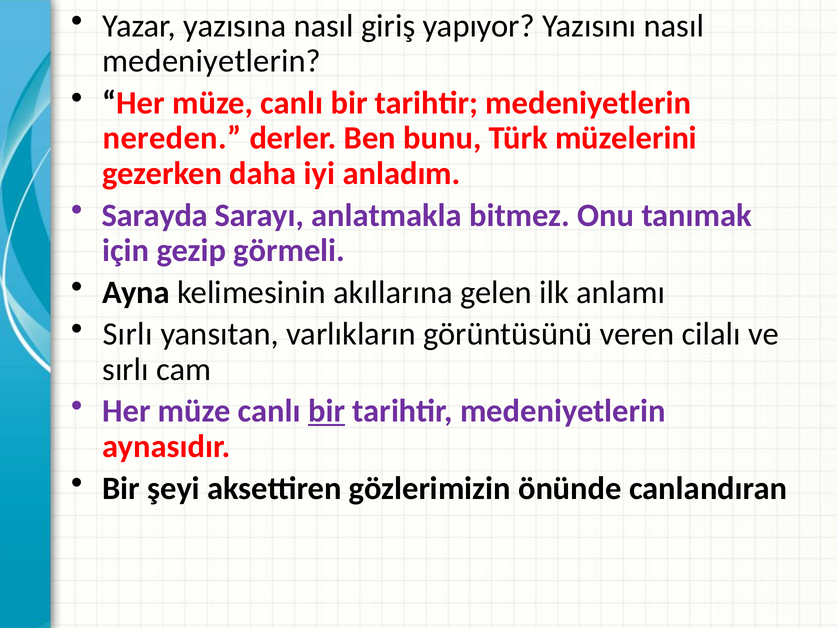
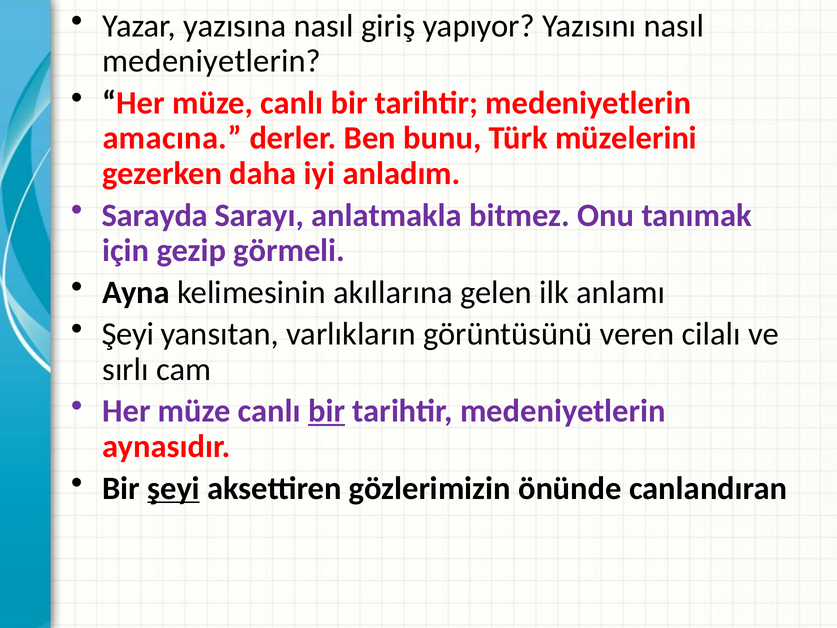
nereden: nereden -> amacına (172, 138)
Sırlı: Sırlı -> Şeyi (128, 334)
şeyi underline: none -> present (174, 488)
